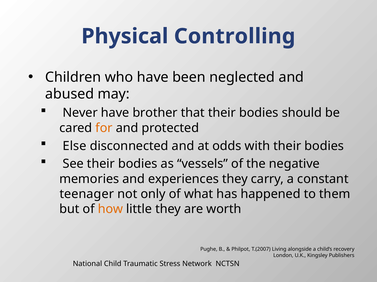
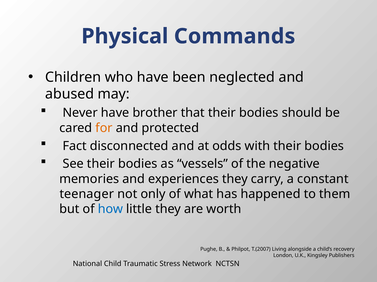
Controlling: Controlling -> Commands (235, 36)
Else: Else -> Fact (75, 146)
how colour: orange -> blue (110, 210)
